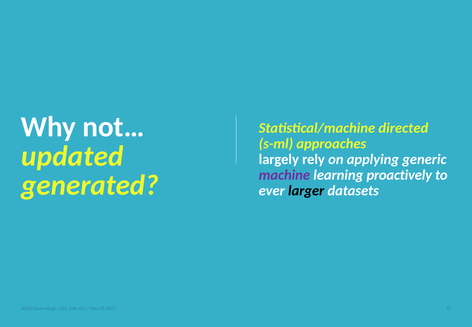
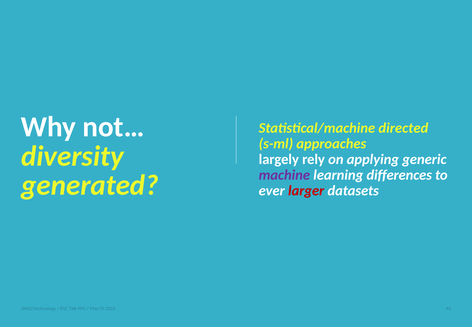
updated: updated -> diversity (73, 156)
proactively: proactively -> differences (399, 175)
larger colour: black -> red (306, 191)
